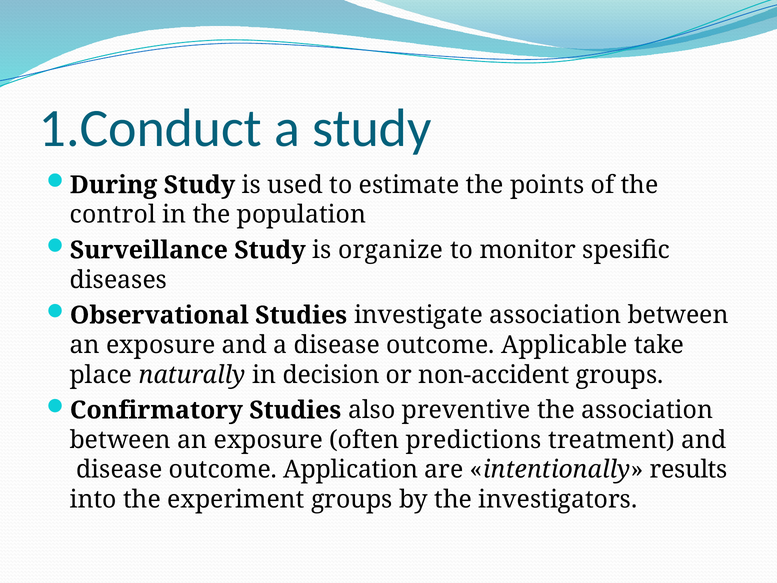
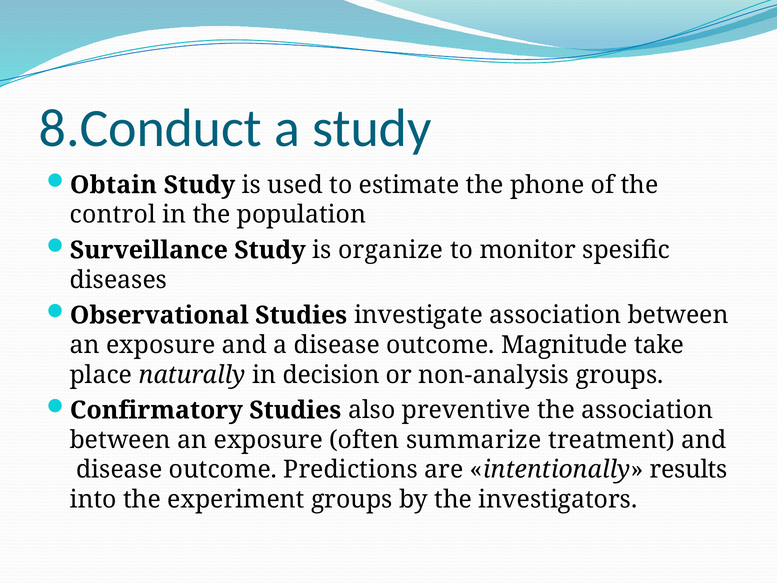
1.Conduct: 1.Conduct -> 8.Conduct (150, 128)
During: During -> Obtain (113, 185)
points: points -> phone (547, 185)
Applicable: Applicable -> Magnitude (564, 345)
non-accident: non-accident -> non-analysis (494, 375)
predictions: predictions -> summarize (474, 440)
Application: Application -> Predictions (351, 470)
